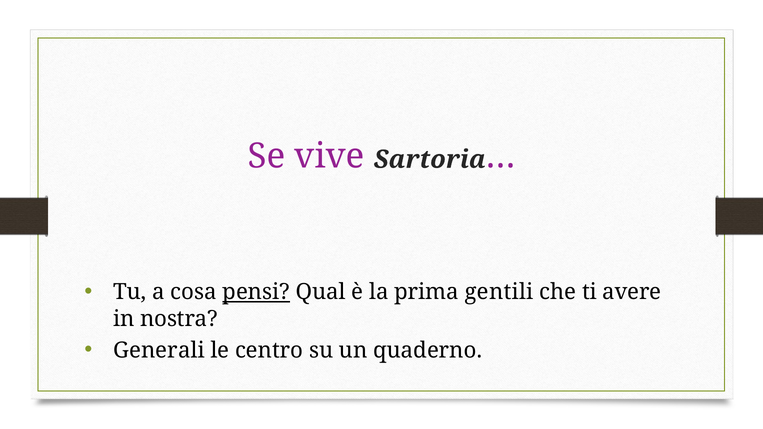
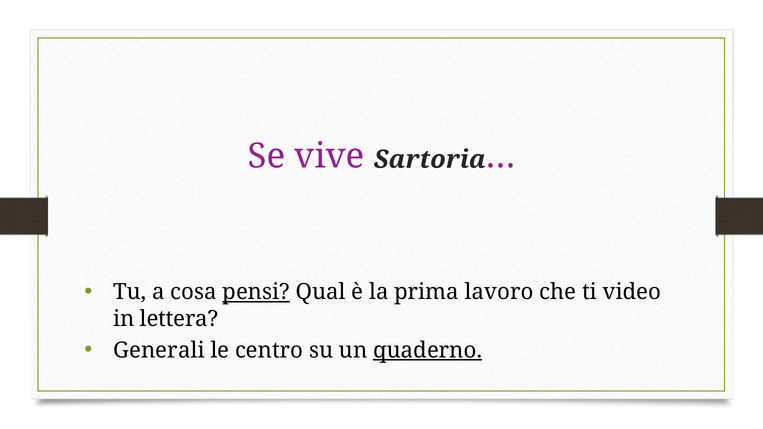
gentili: gentili -> lavoro (499, 292)
avere: avere -> video (632, 292)
nostra: nostra -> lettera (179, 319)
quaderno underline: none -> present (428, 350)
